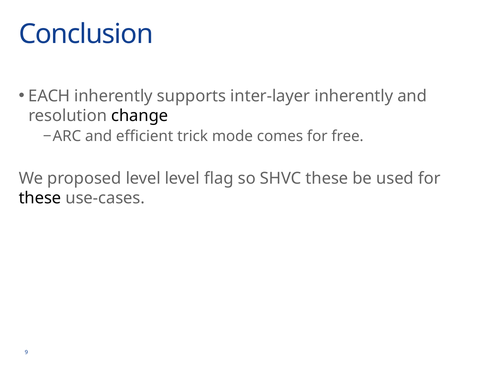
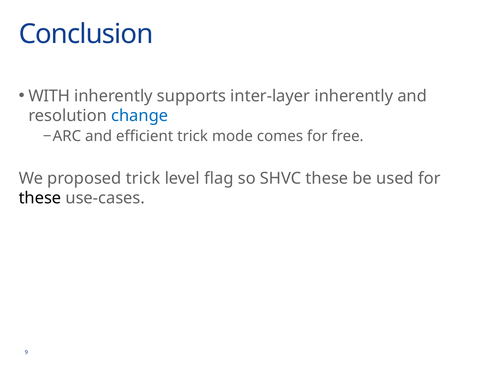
EACH: EACH -> WITH (49, 96)
change colour: black -> blue (140, 116)
proposed level: level -> trick (143, 178)
